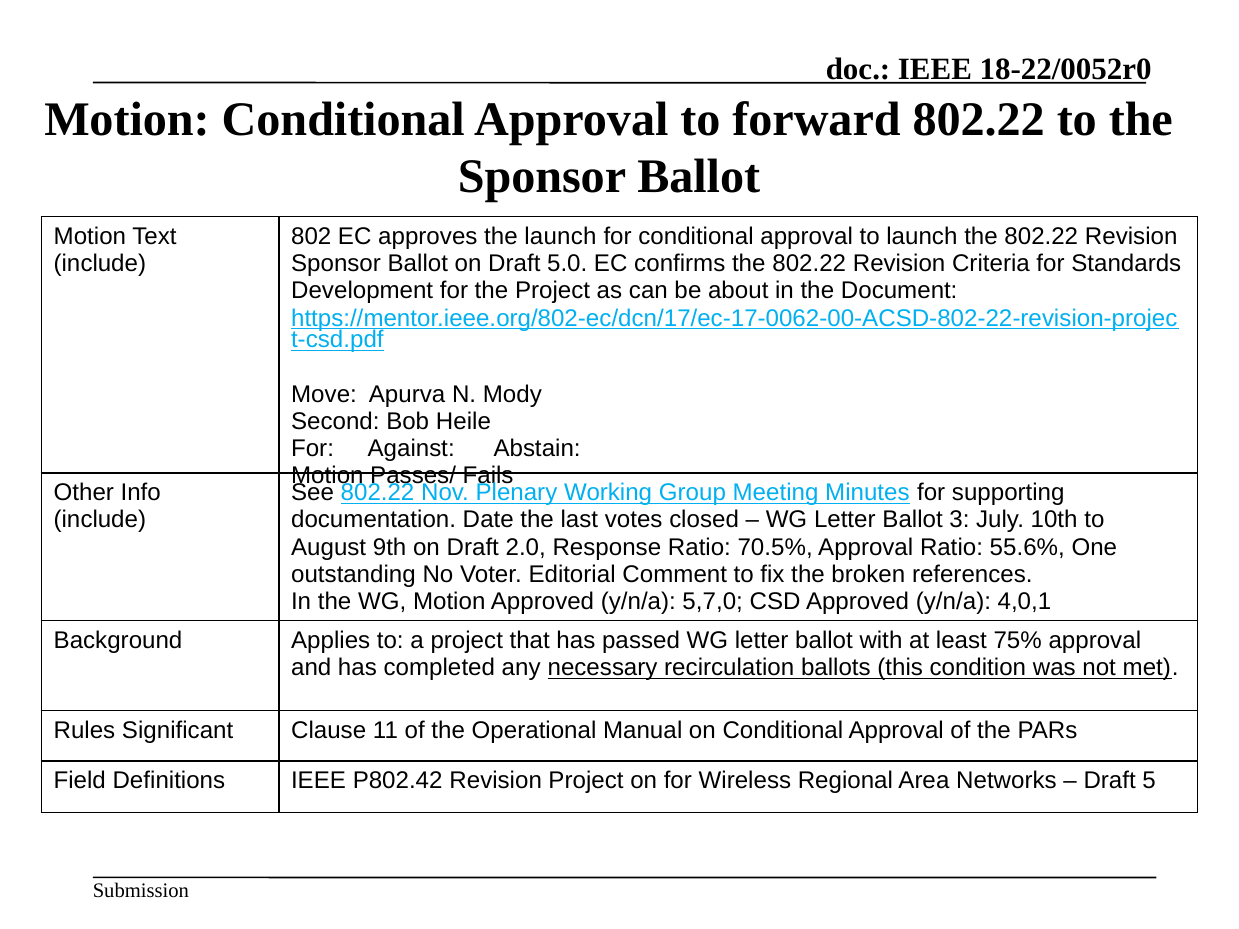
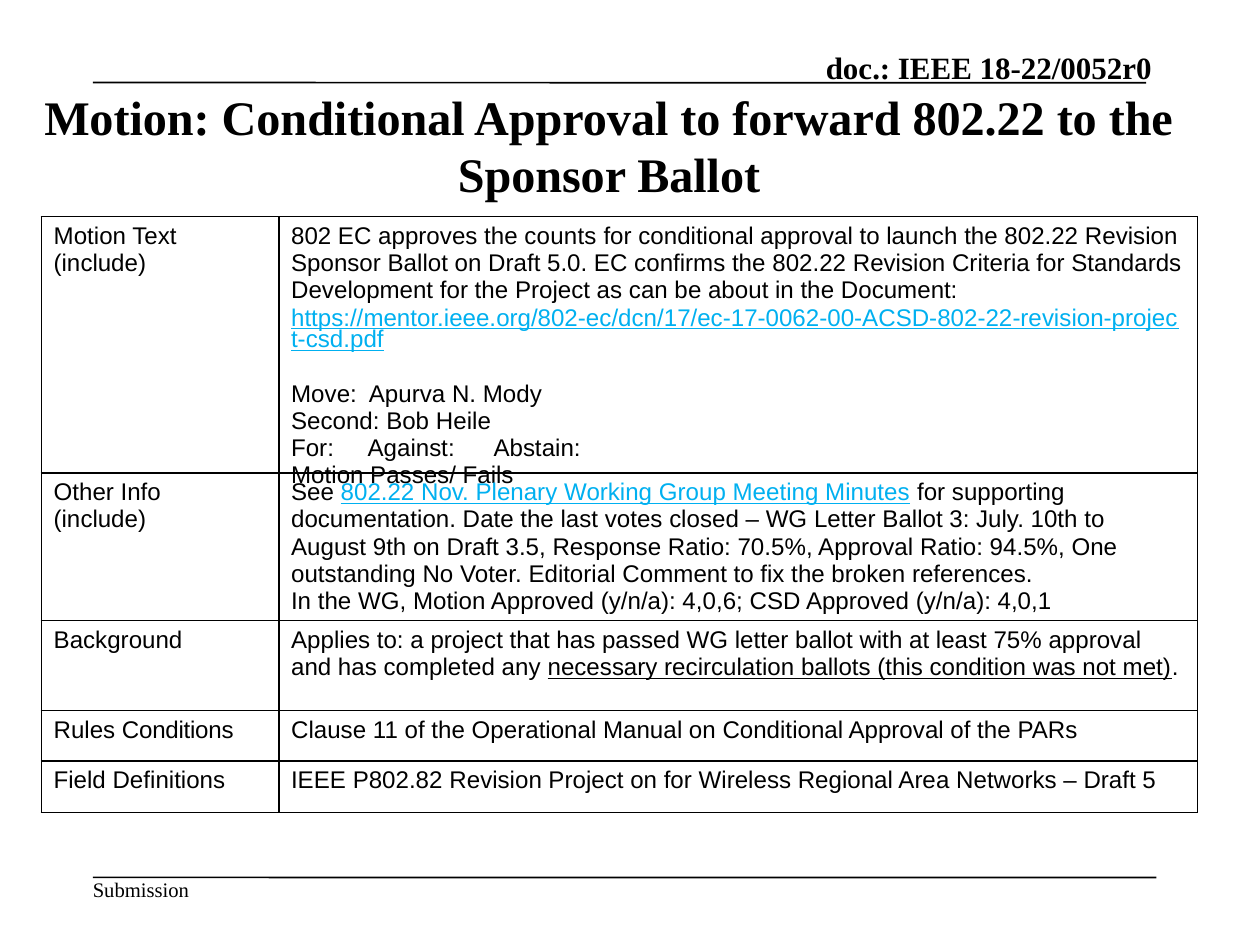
the launch: launch -> counts (560, 237)
2.0: 2.0 -> 3.5 (526, 547)
55.6%: 55.6% -> 94.5% (1027, 547)
5,7,0: 5,7,0 -> 4,0,6 (713, 601)
Significant: Significant -> Conditions (178, 731)
P802.42: P802.42 -> P802.82 (398, 781)
